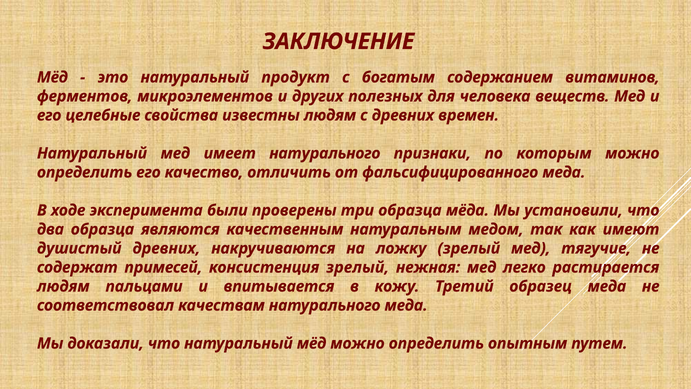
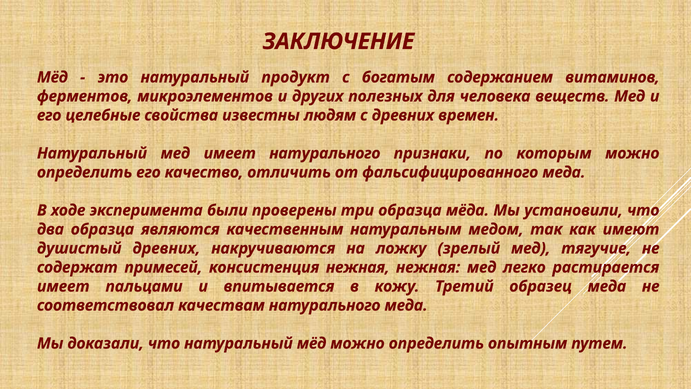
консистенция зрелый: зрелый -> нежная (358, 267)
людям: людям -> имеет (63, 286)
